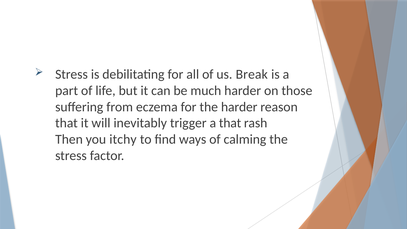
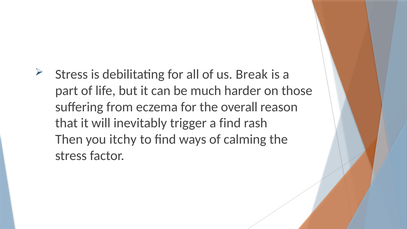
the harder: harder -> overall (239, 107)
a that: that -> find (230, 123)
